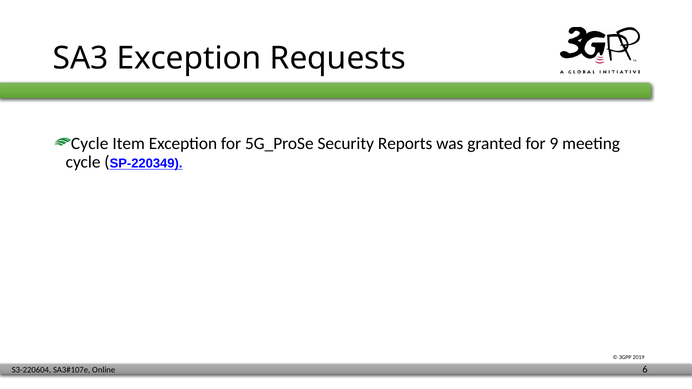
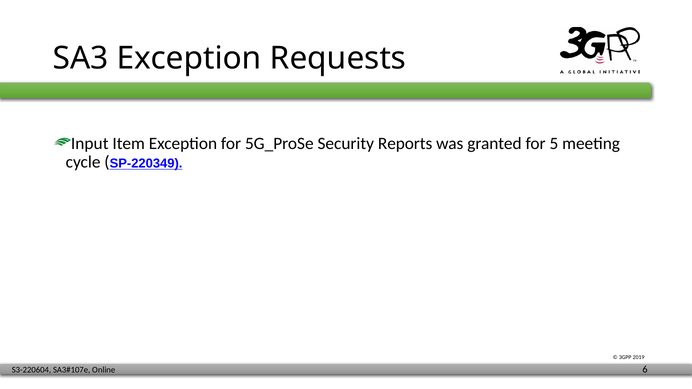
Cycle: Cycle -> Input (90, 143)
9: 9 -> 5 (554, 143)
